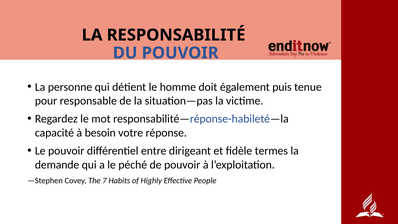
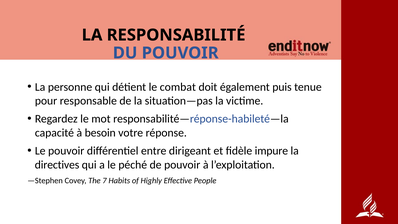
homme: homme -> combat (178, 87)
termes: termes -> impure (271, 151)
demande: demande -> directives (57, 165)
